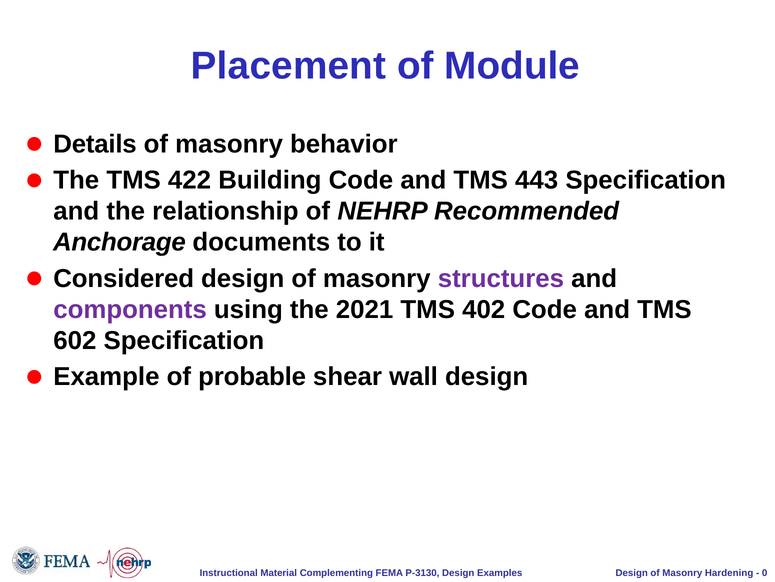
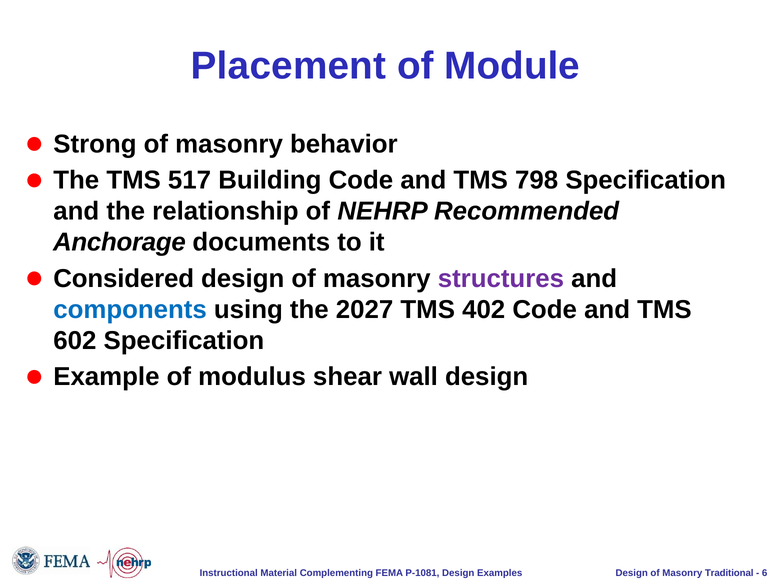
Details: Details -> Strong (95, 144)
422: 422 -> 517 (190, 180)
443: 443 -> 798 (537, 180)
components colour: purple -> blue (130, 309)
2021: 2021 -> 2027 (365, 309)
probable: probable -> modulus (252, 376)
P-3130: P-3130 -> P-1081 (422, 572)
Hardening: Hardening -> Traditional (729, 572)
0: 0 -> 6 (765, 572)
